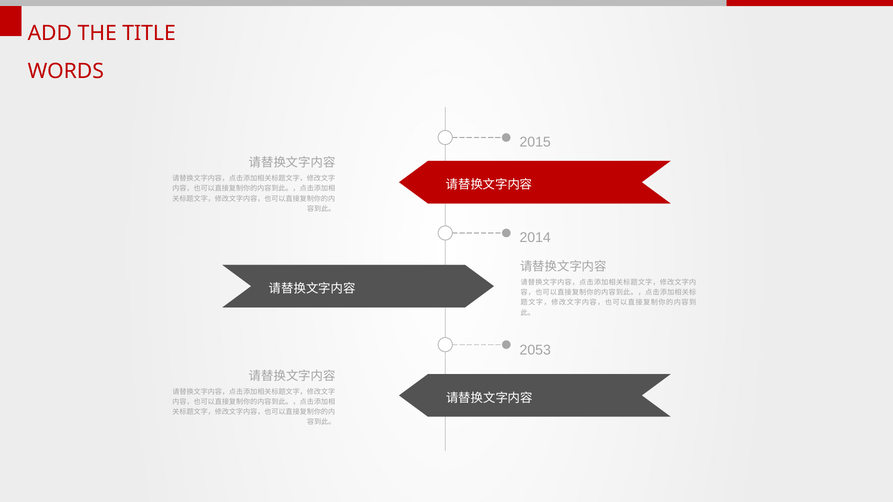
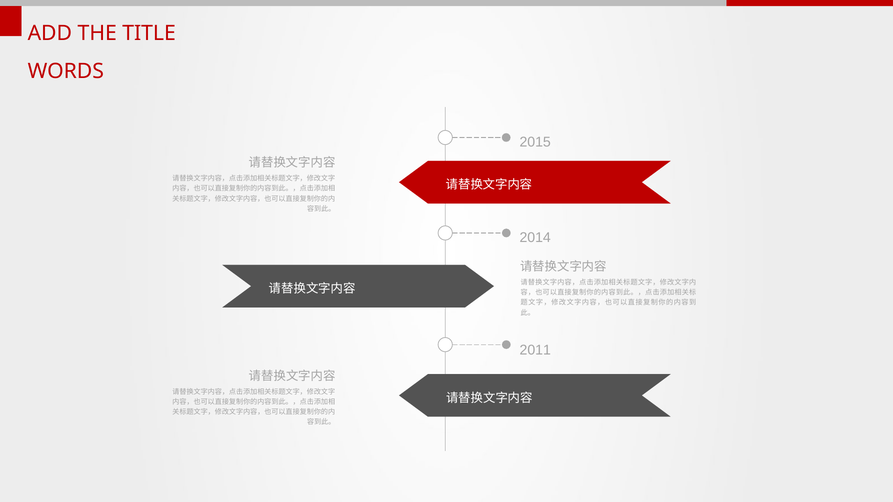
2053: 2053 -> 2011 (535, 350)
